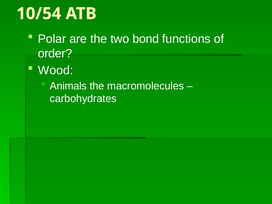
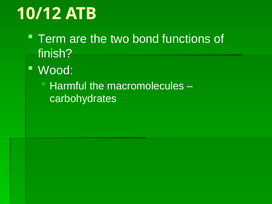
10/54: 10/54 -> 10/12 (39, 14)
Polar: Polar -> Term (52, 39)
order: order -> finish (55, 53)
Animals: Animals -> Harmful (68, 86)
